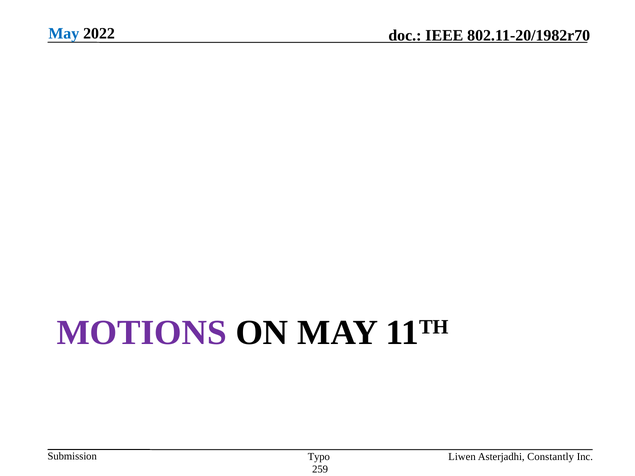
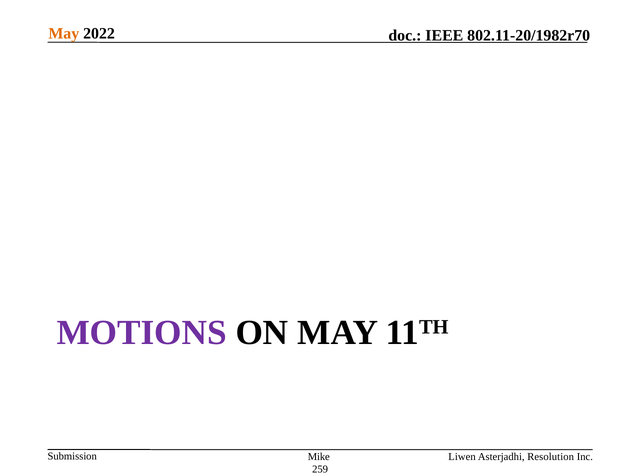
May colour: blue -> orange (64, 34)
Typo: Typo -> Mike (319, 457)
Constantly: Constantly -> Resolution (551, 457)
